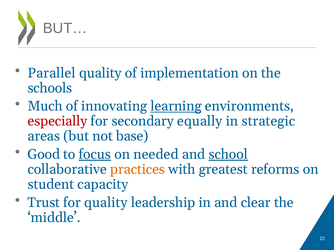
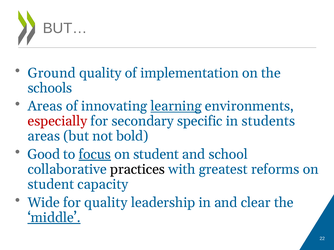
Parallel: Parallel -> Ground (52, 73)
Much: Much -> Areas (45, 106)
equally: equally -> specific (200, 121)
strategic: strategic -> students (268, 121)
base: base -> bold (132, 136)
needed: needed -> student (156, 155)
school underline: present -> none (228, 155)
practices colour: orange -> black (138, 170)
Trust: Trust -> Wide (44, 203)
middle underline: none -> present (54, 218)
